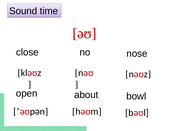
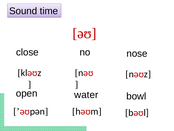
about: about -> water (86, 95)
